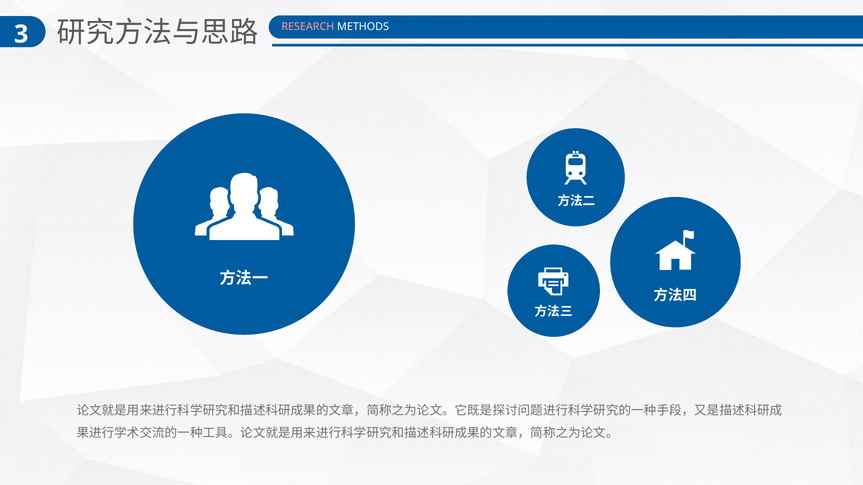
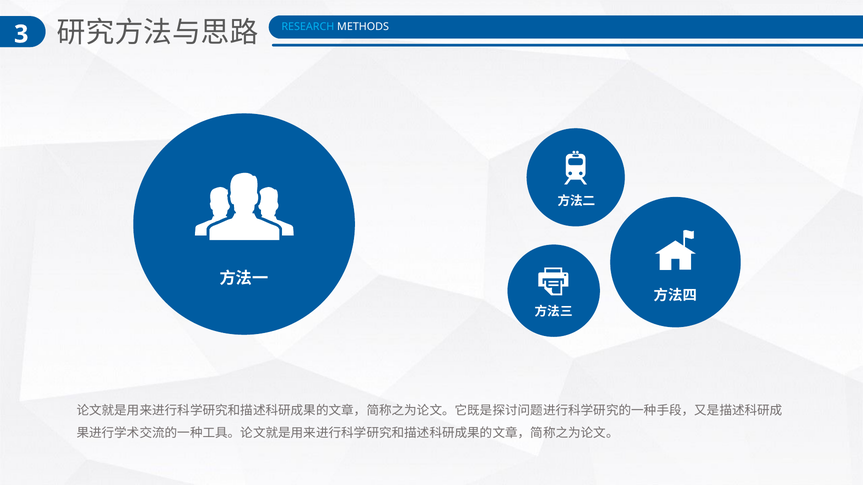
RESEARCH colour: pink -> light blue (308, 27)
